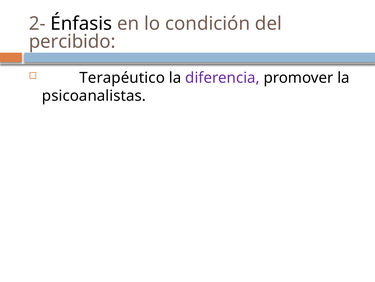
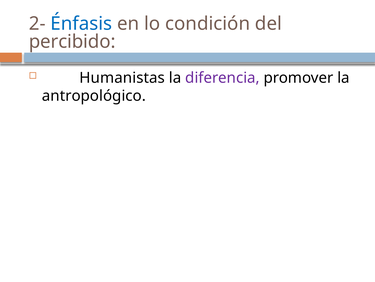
Énfasis colour: black -> blue (81, 23)
Terapéutico: Terapéutico -> Humanistas (122, 78)
psicoanalistas: psicoanalistas -> antropológico (94, 96)
